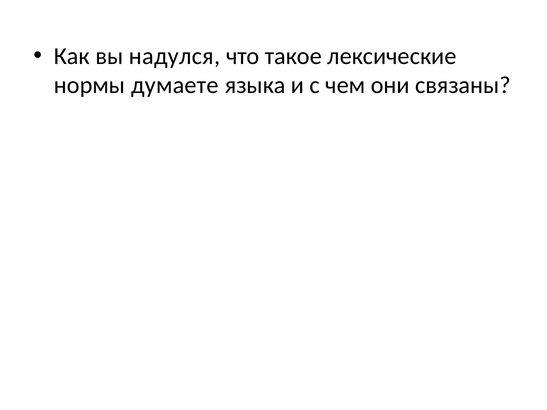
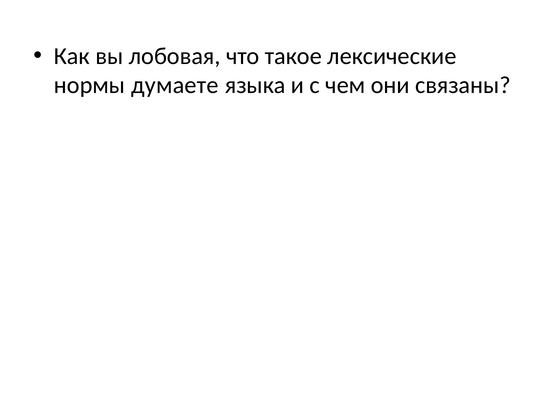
надулся: надулся -> лобовая (175, 56)
